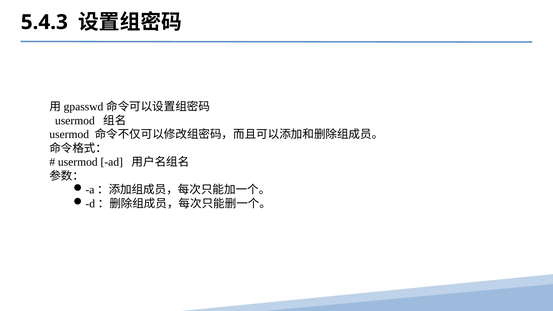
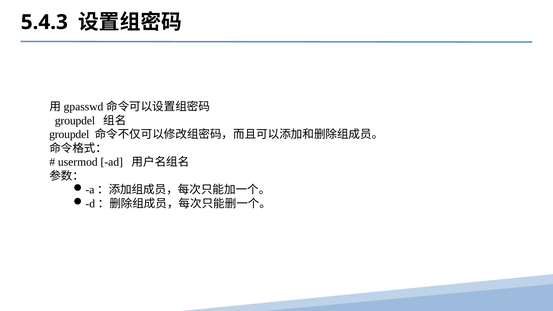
usermod: usermod -> groupdel (75, 121)
usermod: usermod -> groupdel (69, 134)
